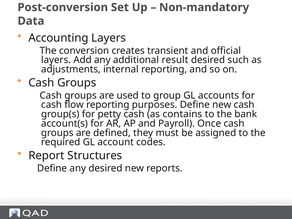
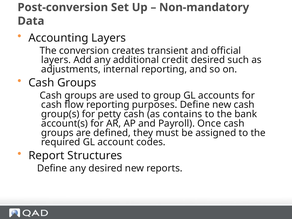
result: result -> credit (175, 60)
